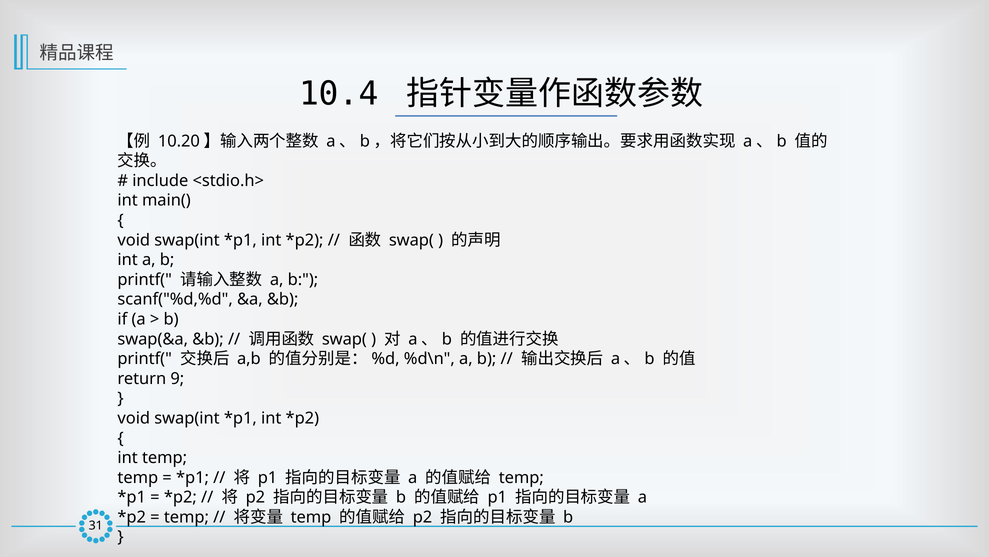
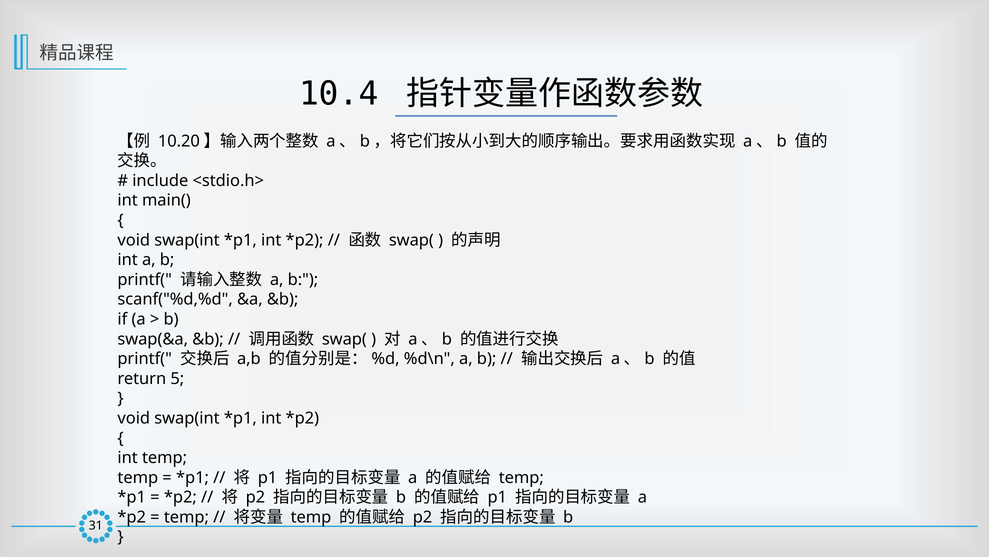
9: 9 -> 5 (177, 378)
